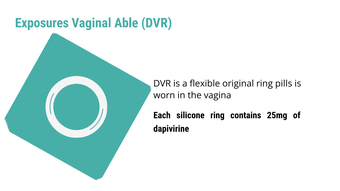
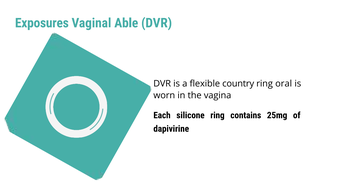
original: original -> country (238, 84)
pills: pills -> oral (284, 84)
